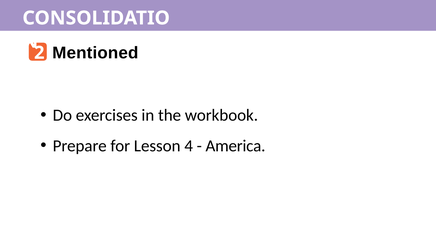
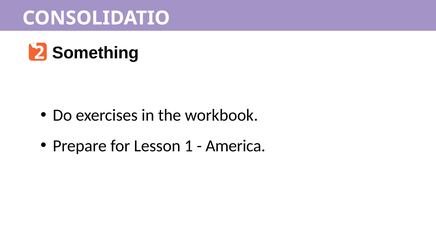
Mentioned: Mentioned -> Something (95, 53)
4: 4 -> 1 (189, 146)
